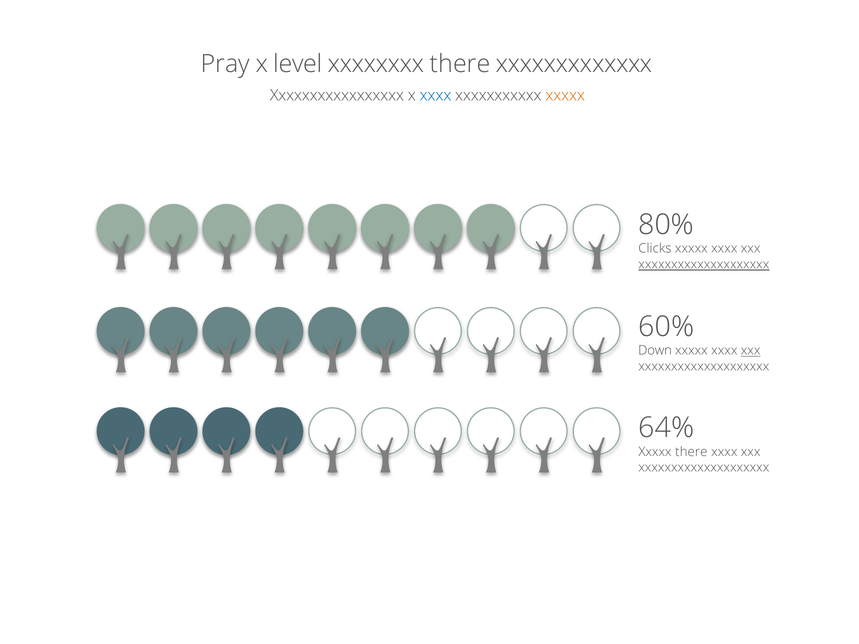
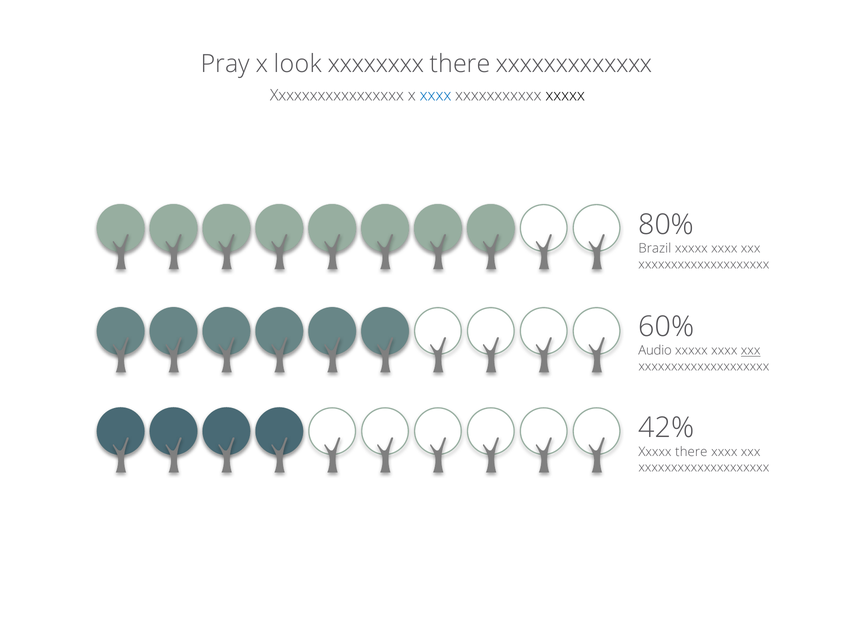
level: level -> look (298, 64)
xxxxx colour: orange -> black (565, 96)
Clicks: Clicks -> Brazil (655, 249)
xxxxxxxxxxxxxxxxxxxx underline: present -> none (704, 264)
Down: Down -> Audio (655, 351)
64%: 64% -> 42% (666, 428)
